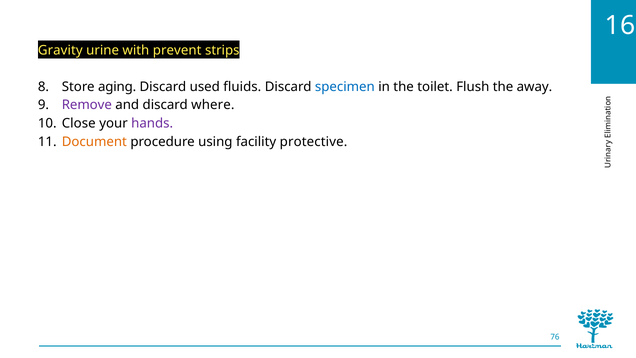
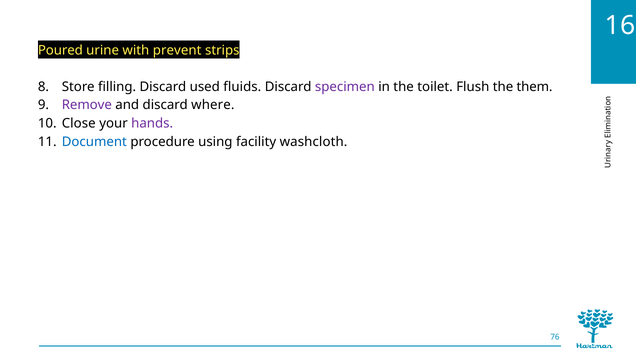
Gravity: Gravity -> Poured (60, 50)
aging: aging -> filling (117, 87)
specimen colour: blue -> purple (345, 87)
away: away -> them (535, 87)
Document colour: orange -> blue (94, 142)
protective: protective -> washcloth (314, 142)
